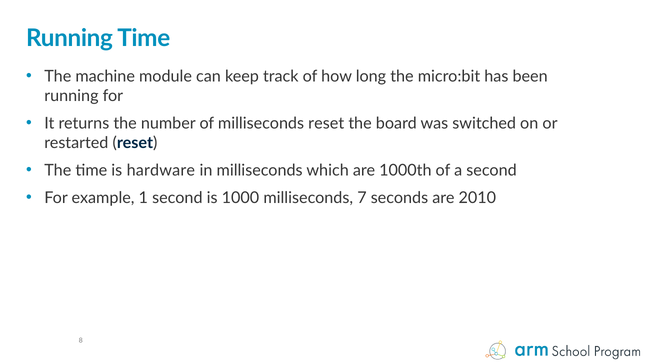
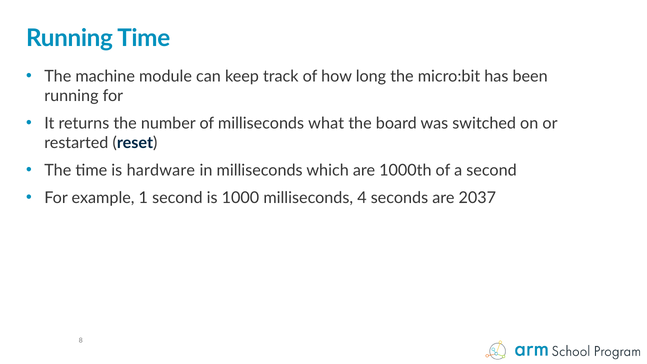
milliseconds reset: reset -> what (326, 123)
7: 7 -> 4 (362, 198)
2010: 2010 -> 2037 (477, 198)
